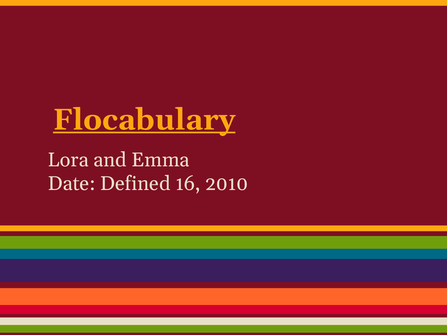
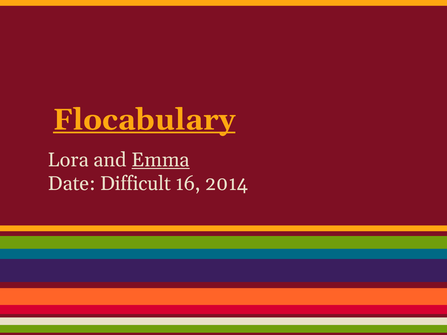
Emma underline: none -> present (161, 160)
Defined: Defined -> Difficult (135, 184)
2010: 2010 -> 2014 (227, 184)
